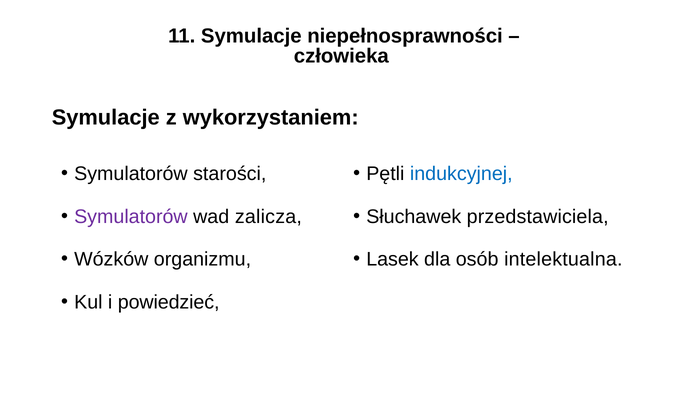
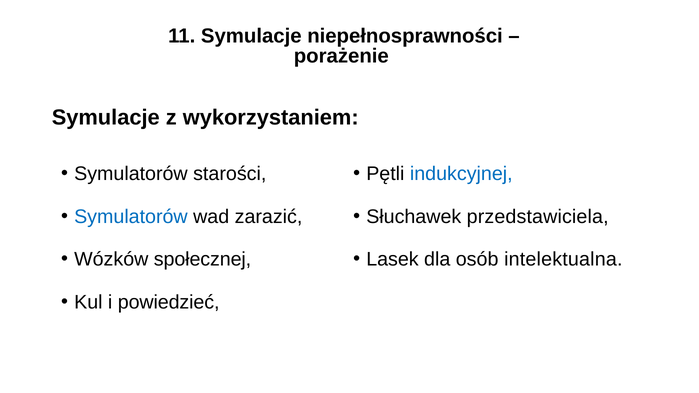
człowieka: człowieka -> porażenie (341, 56)
Symulatorów colour: purple -> blue (131, 217)
zalicza: zalicza -> zarazić (269, 217)
organizmu: organizmu -> społecznej (203, 259)
